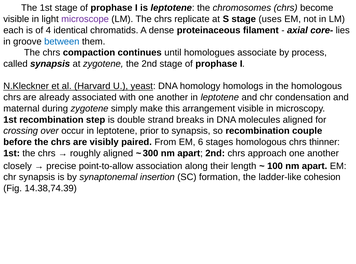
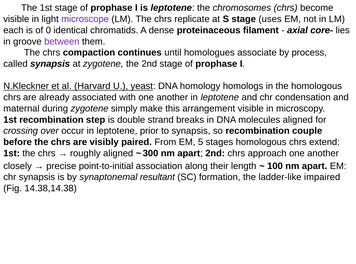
4: 4 -> 0 (48, 30)
between colour: blue -> purple (62, 41)
6: 6 -> 5 (201, 142)
thinner: thinner -> extend (324, 142)
point-to-allow: point-to-allow -> point-to-initial (106, 166)
insertion: insertion -> resultant (157, 177)
cohesion: cohesion -> impaired (322, 177)
14.38,74.39: 14.38,74.39 -> 14.38,14.38 (51, 188)
